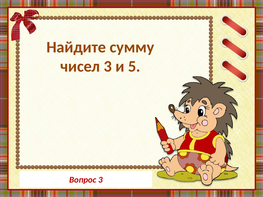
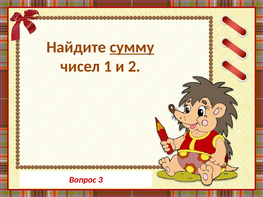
сумму underline: none -> present (132, 47)
чисел 3: 3 -> 1 (108, 67)
5: 5 -> 2 (134, 67)
